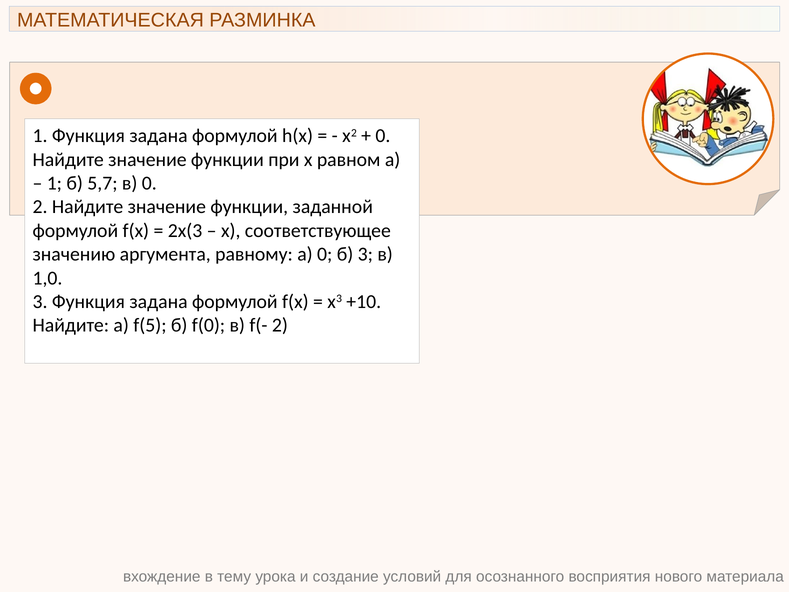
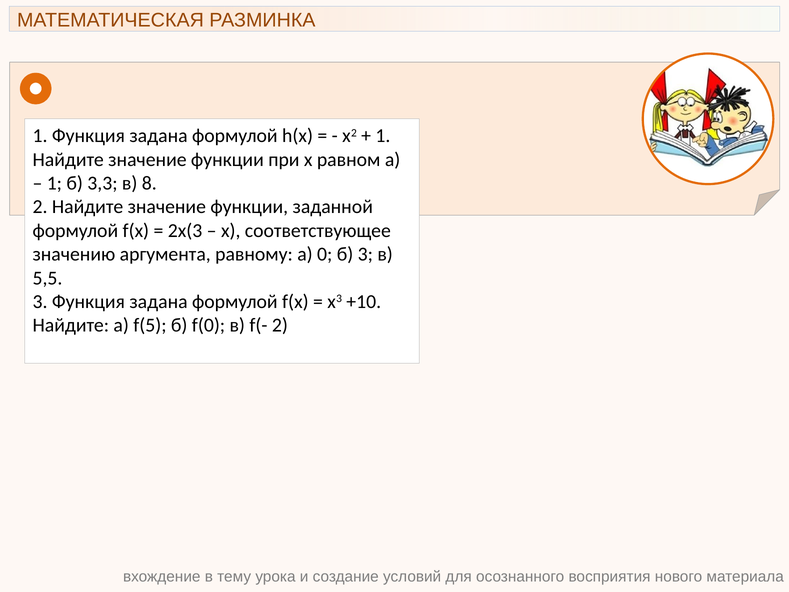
0: 0 -> 1 (383, 136)
5,7: 5,7 -> 3,3 (102, 183)
в 0: 0 -> 8 (149, 183)
1,0: 1,0 -> 5,5 (47, 278)
